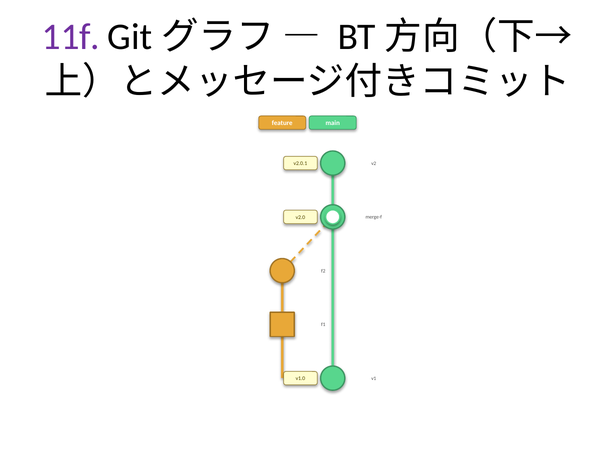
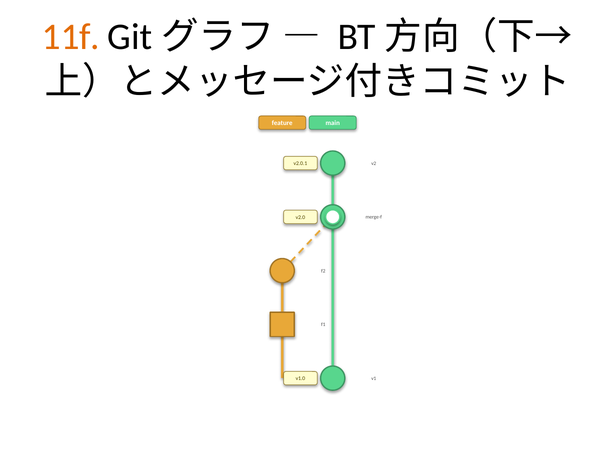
11f colour: purple -> orange (71, 37)
